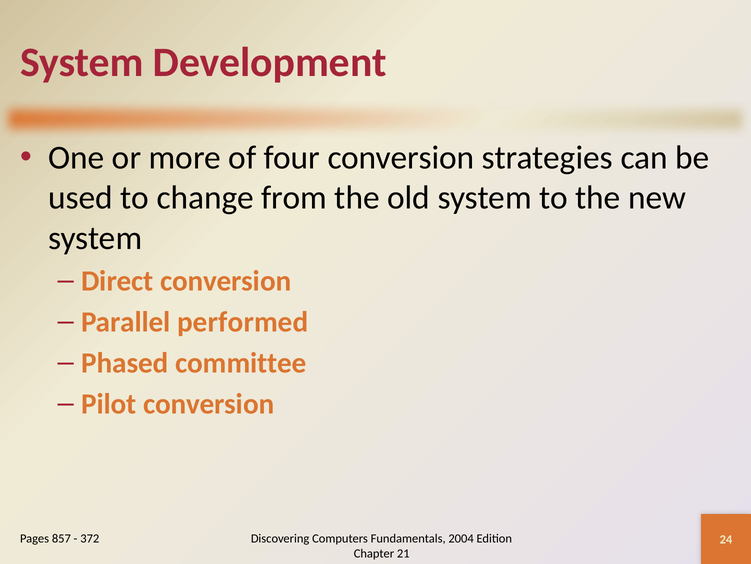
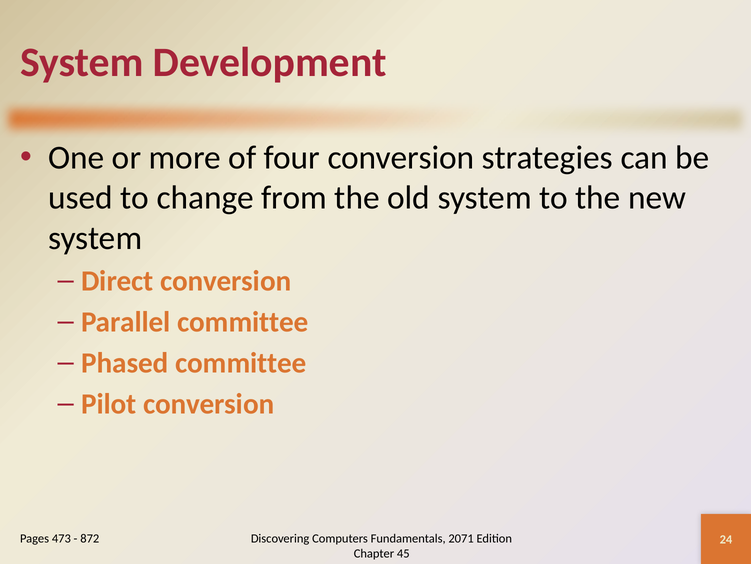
Parallel performed: performed -> committee (243, 322)
857: 857 -> 473 (61, 538)
372: 372 -> 872 (90, 538)
2004: 2004 -> 2071 (461, 538)
21: 21 -> 45 (403, 553)
